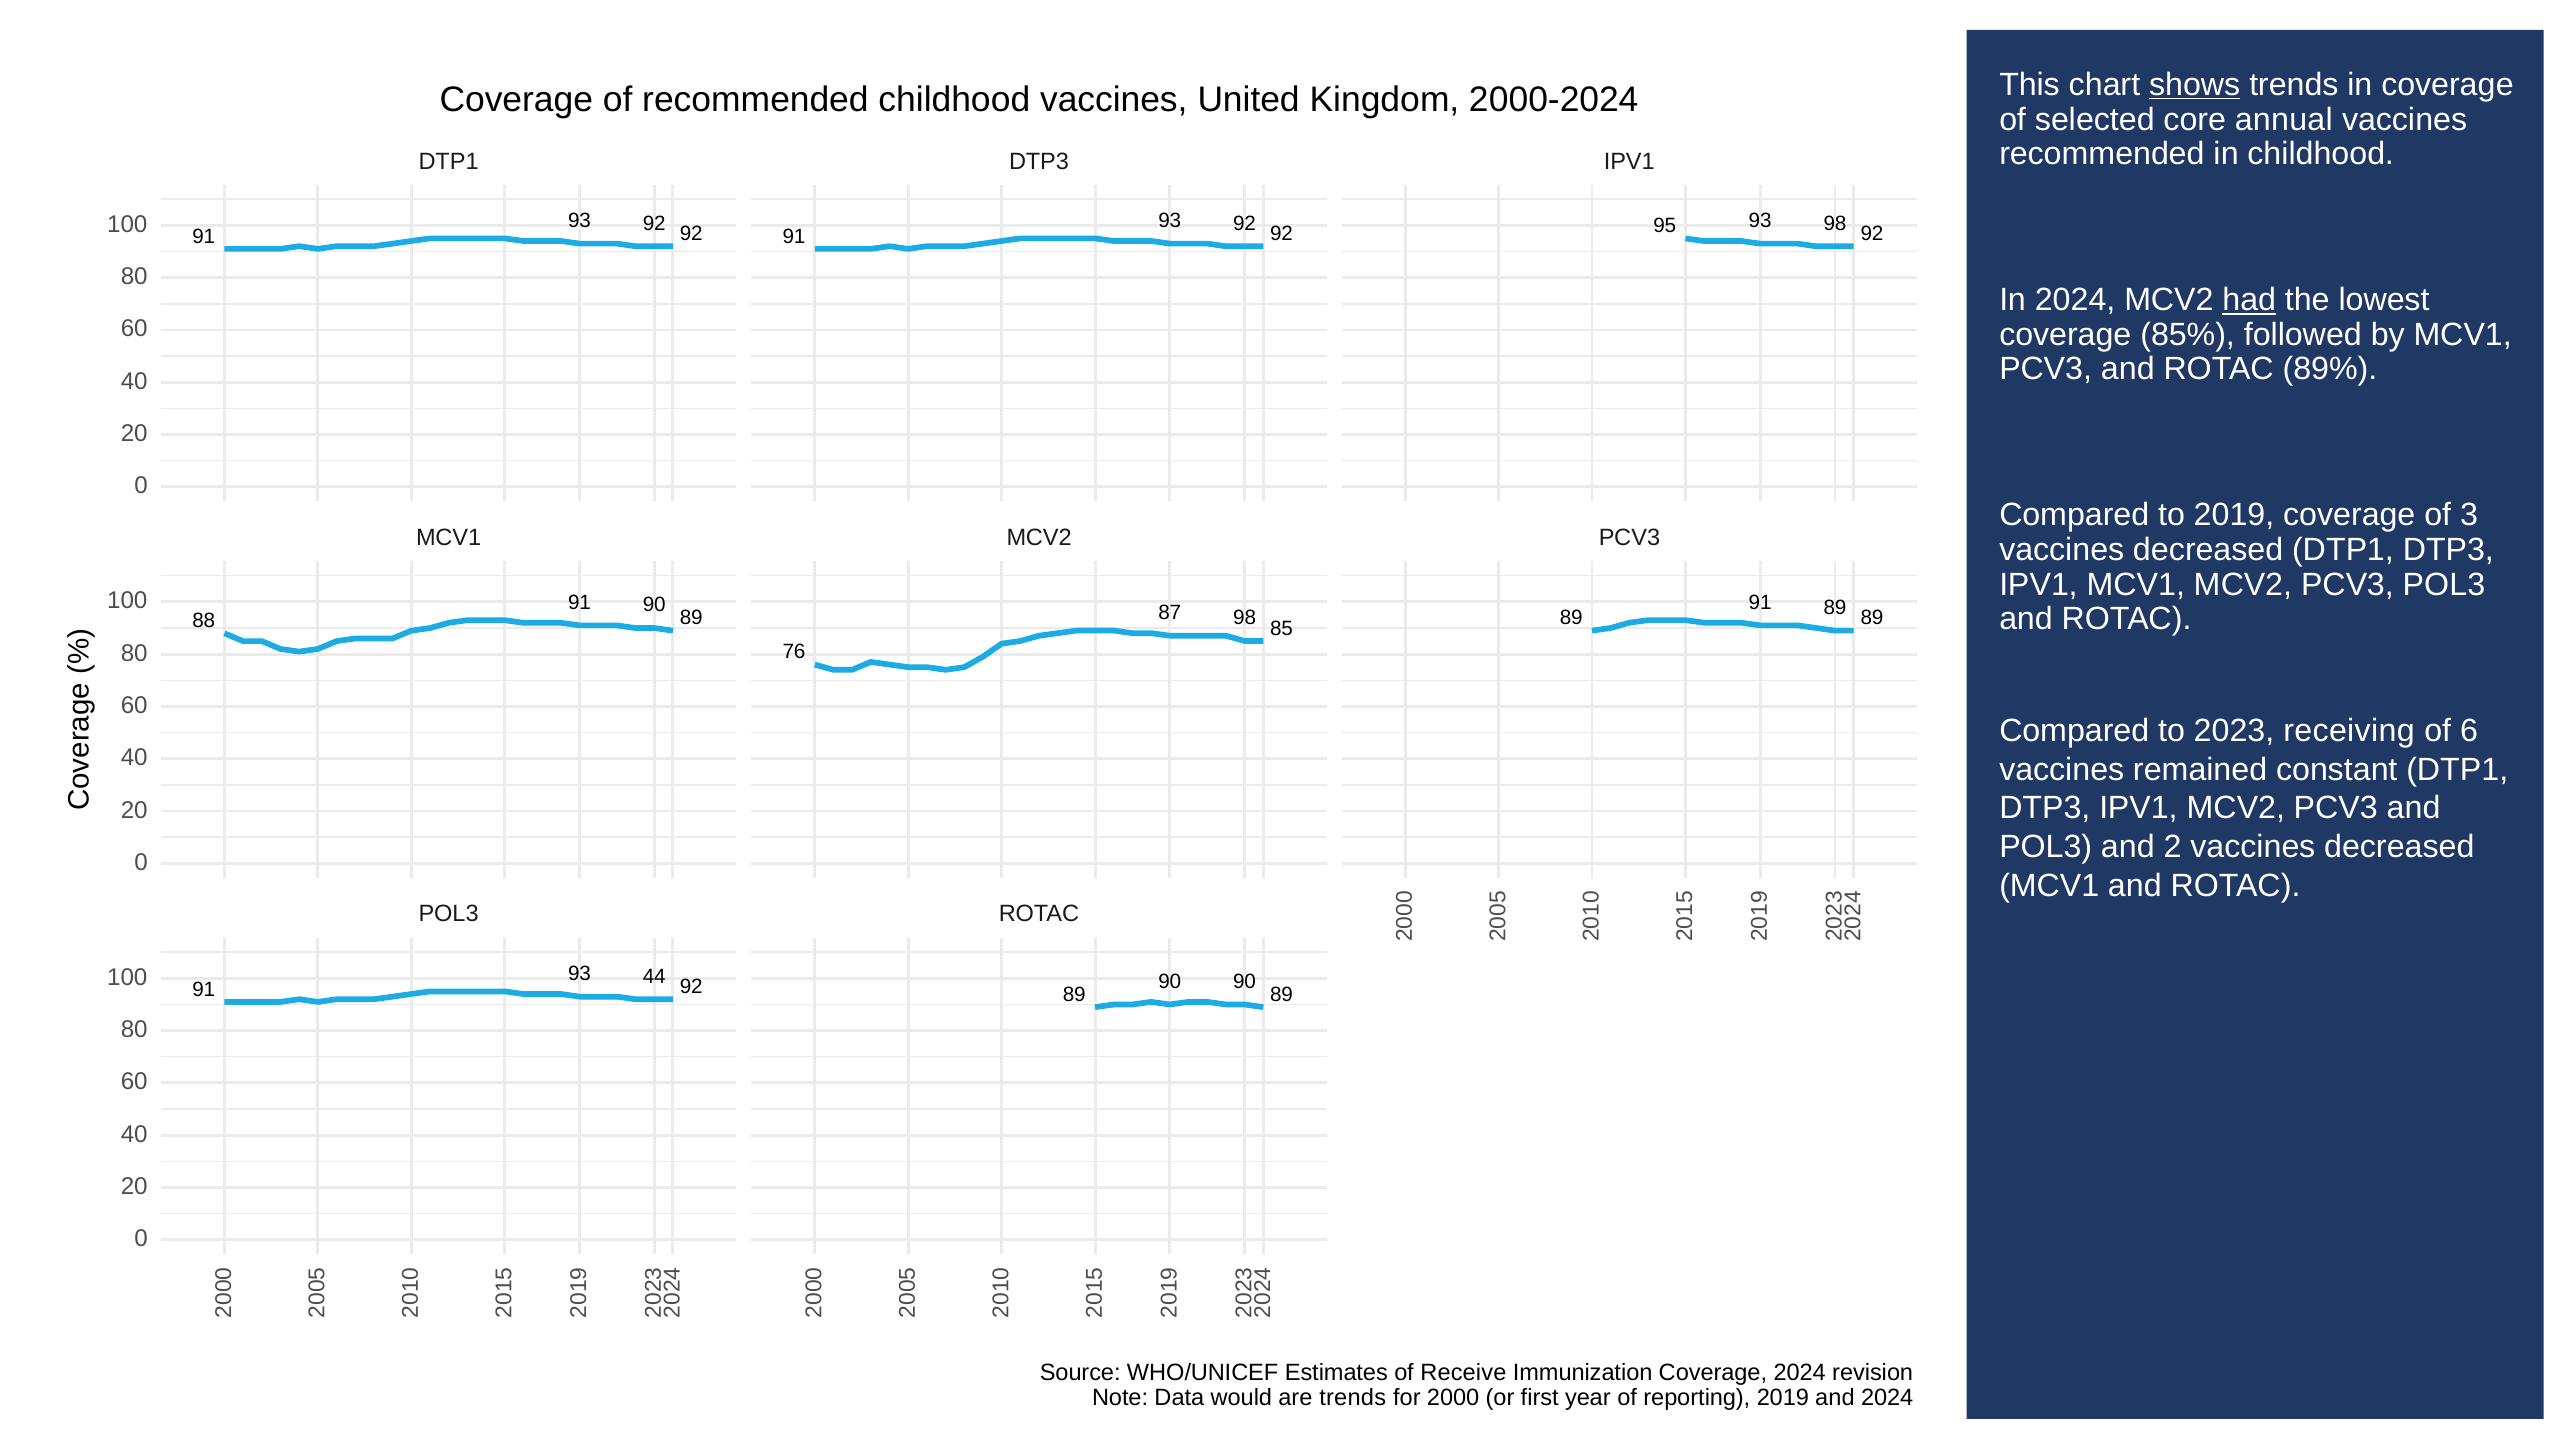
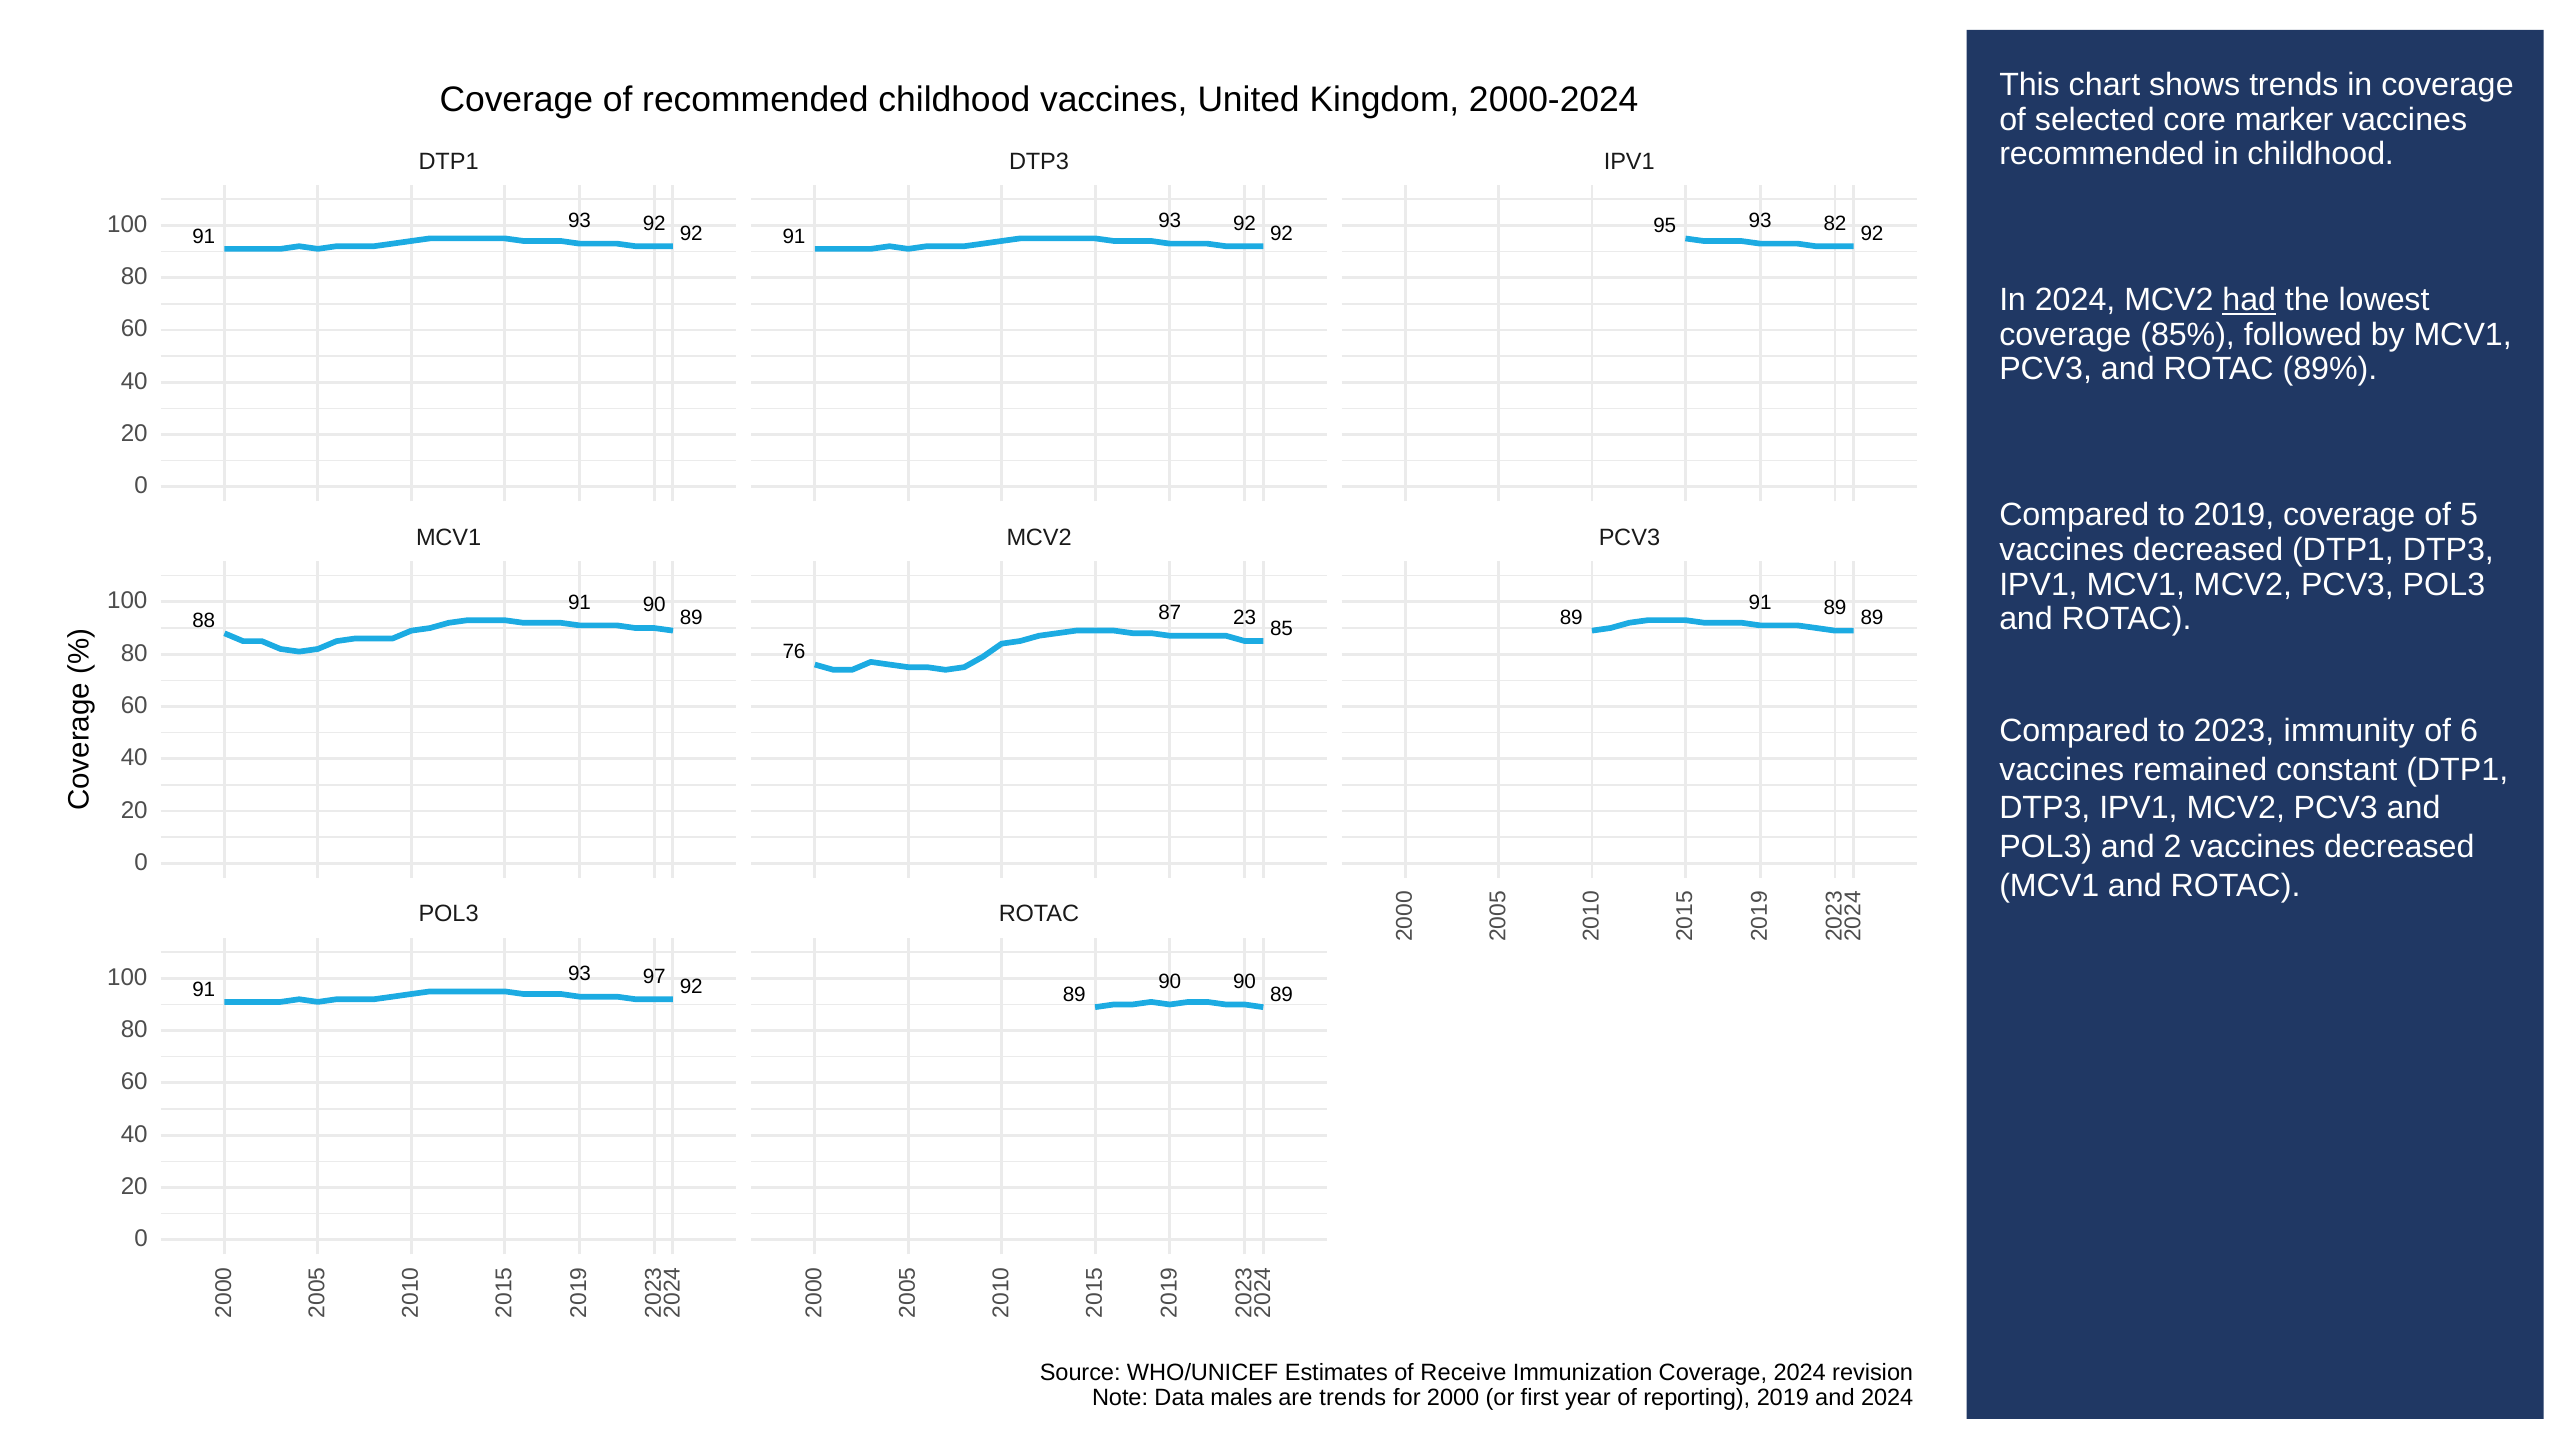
shows underline: present -> none (2195, 85)
annual: annual -> marker (2284, 119)
93 98: 98 -> 82 (1835, 223)
of 3: 3 -> 5 (2469, 515)
87 98: 98 -> 23 (1245, 618)
receiving: receiving -> immunity (2349, 731)
44: 44 -> 97 (654, 976)
would: would -> males (1241, 1398)
